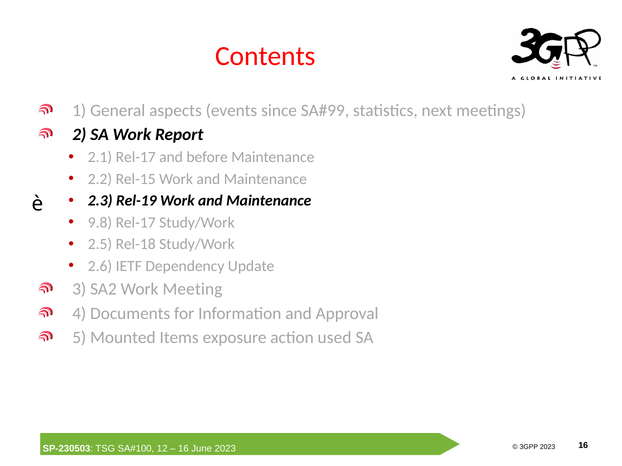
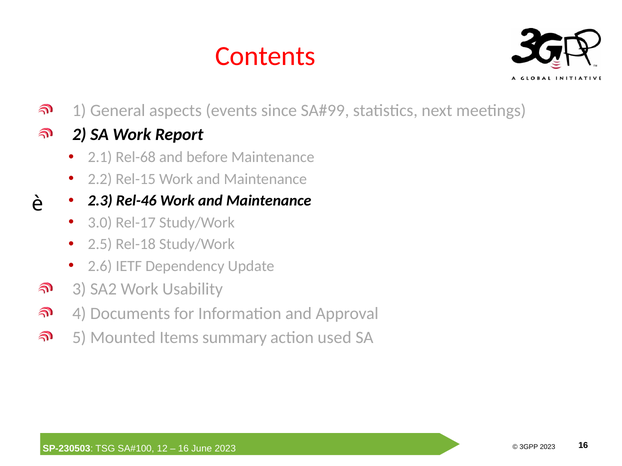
2.1 Rel-17: Rel-17 -> Rel-68 (136, 157)
Rel-19: Rel-19 -> Rel-46 (136, 201)
9.8: 9.8 -> 3.0 (100, 223)
Meeting: Meeting -> Usability (193, 290)
exposure: exposure -> summary (235, 338)
